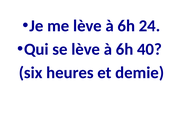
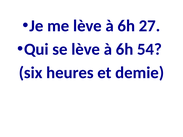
24: 24 -> 27 (150, 26)
40: 40 -> 54 (149, 49)
